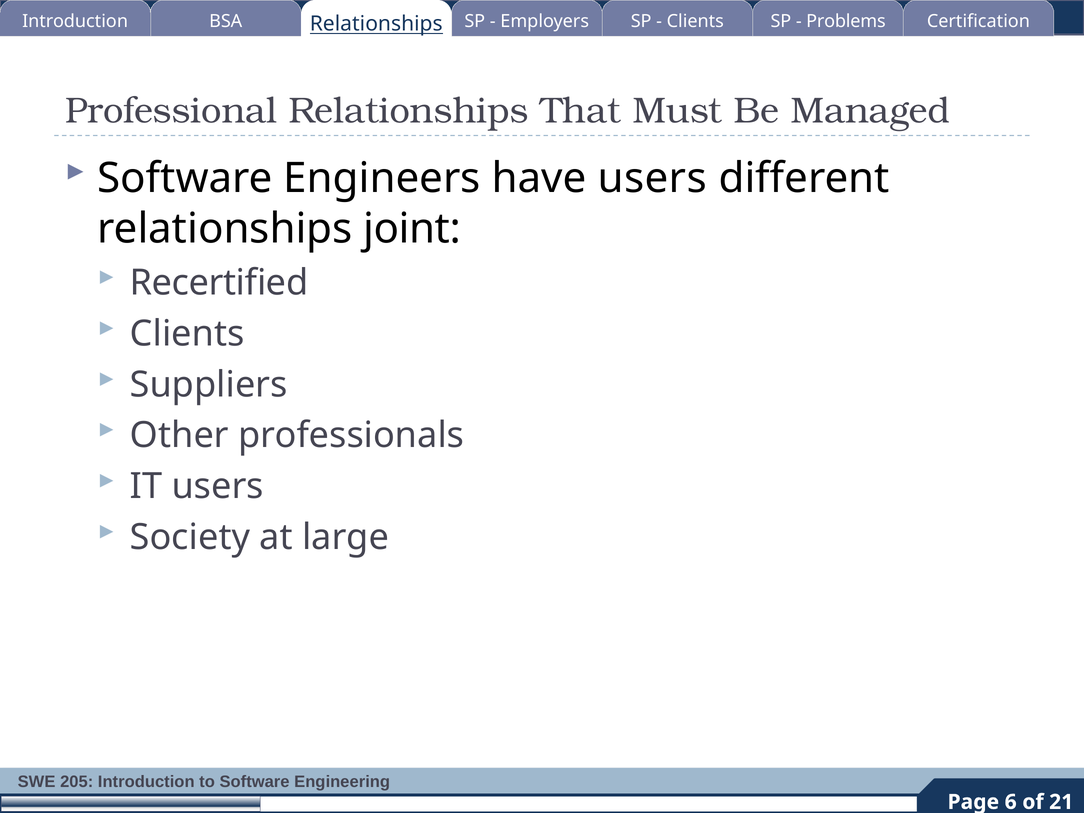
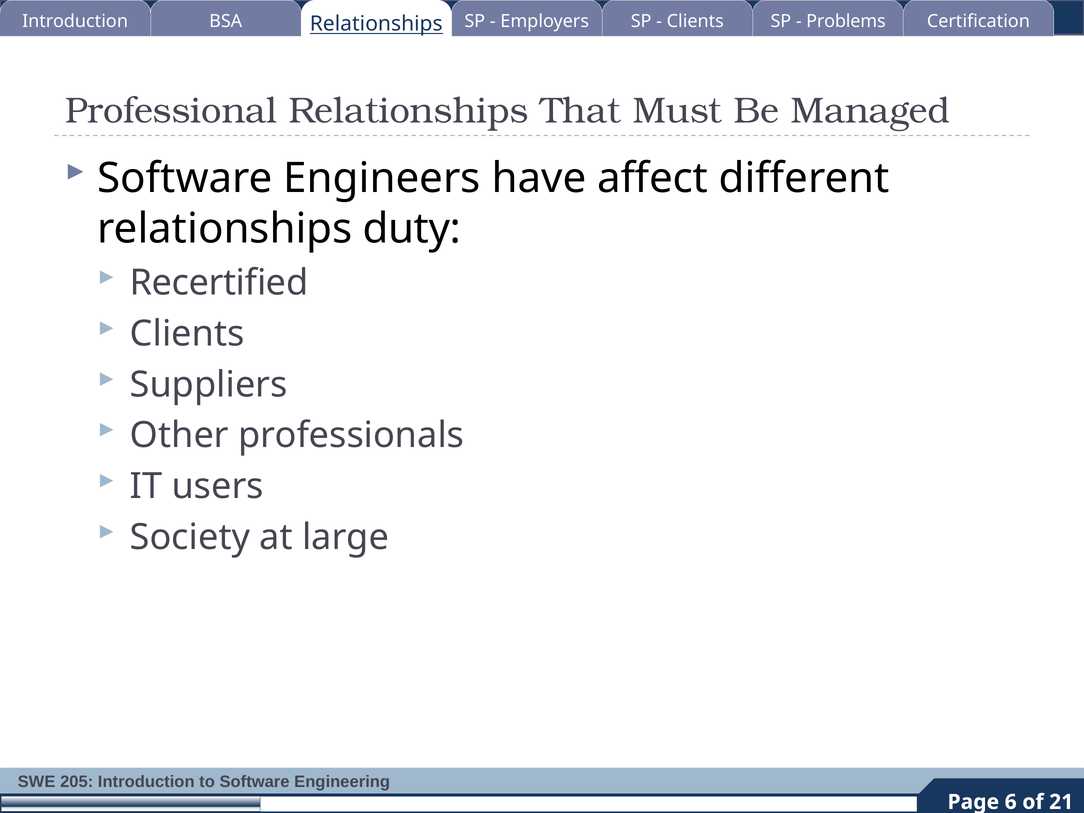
have users: users -> affect (653, 178)
joint: joint -> duty (412, 229)
